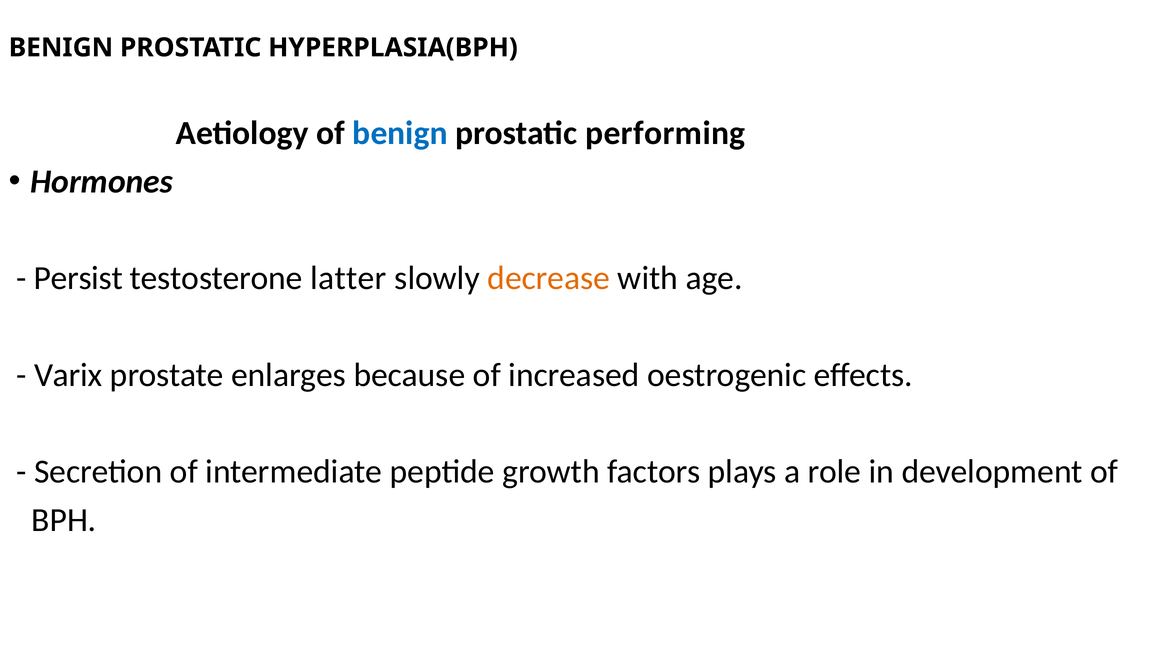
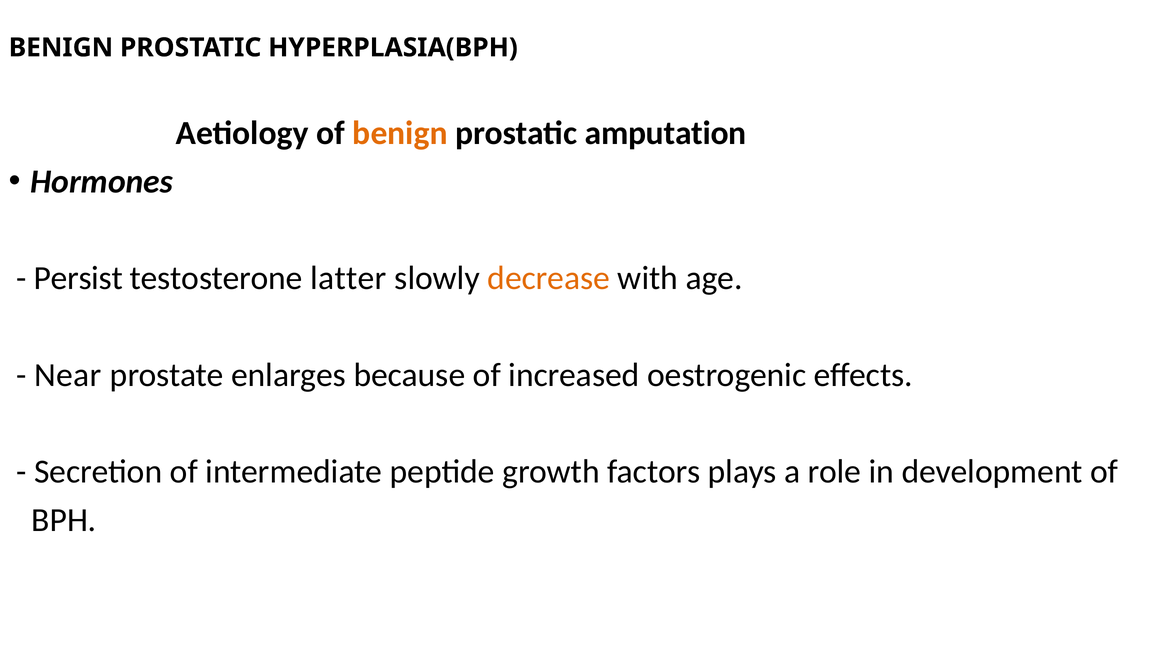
benign colour: blue -> orange (400, 133)
performing: performing -> amputation (666, 133)
Varix: Varix -> Near (68, 375)
